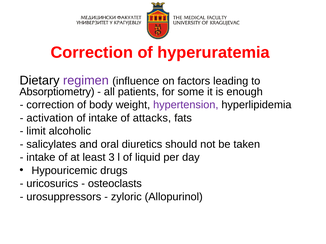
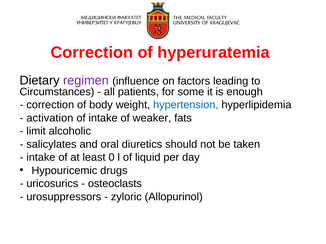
Absorptiometry: Absorptiometry -> Circumstances (57, 92)
hypertension colour: purple -> blue (186, 105)
attacks: attacks -> weaker (152, 118)
3: 3 -> 0 (112, 158)
